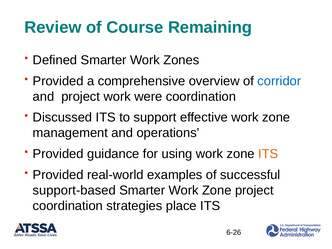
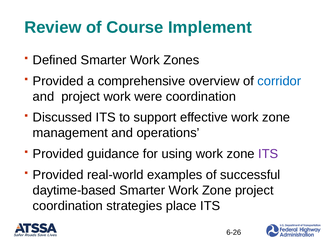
Remaining: Remaining -> Implement (210, 27)
ITS colour: orange -> purple (268, 154)
support-based: support-based -> daytime-based (74, 190)
